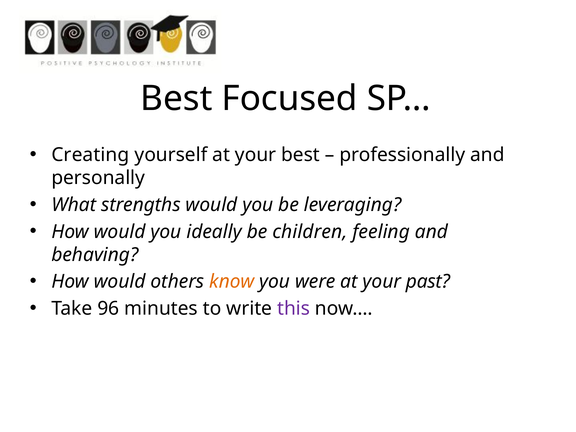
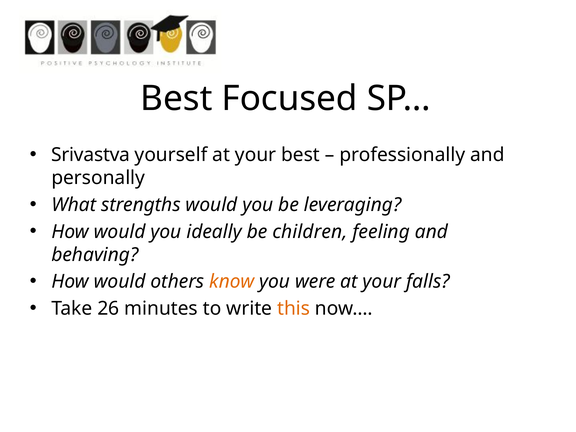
Creating: Creating -> Srivastva (91, 155)
past: past -> falls (428, 282)
96: 96 -> 26 (108, 309)
this colour: purple -> orange (294, 309)
